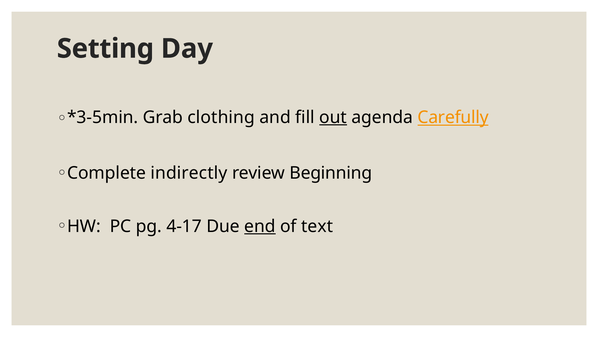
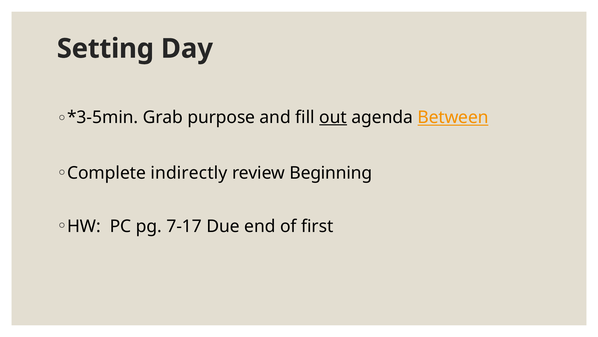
clothing: clothing -> purpose (221, 117)
Carefully: Carefully -> Between (453, 117)
4-17: 4-17 -> 7-17 (184, 226)
end underline: present -> none (260, 226)
text: text -> first (317, 226)
